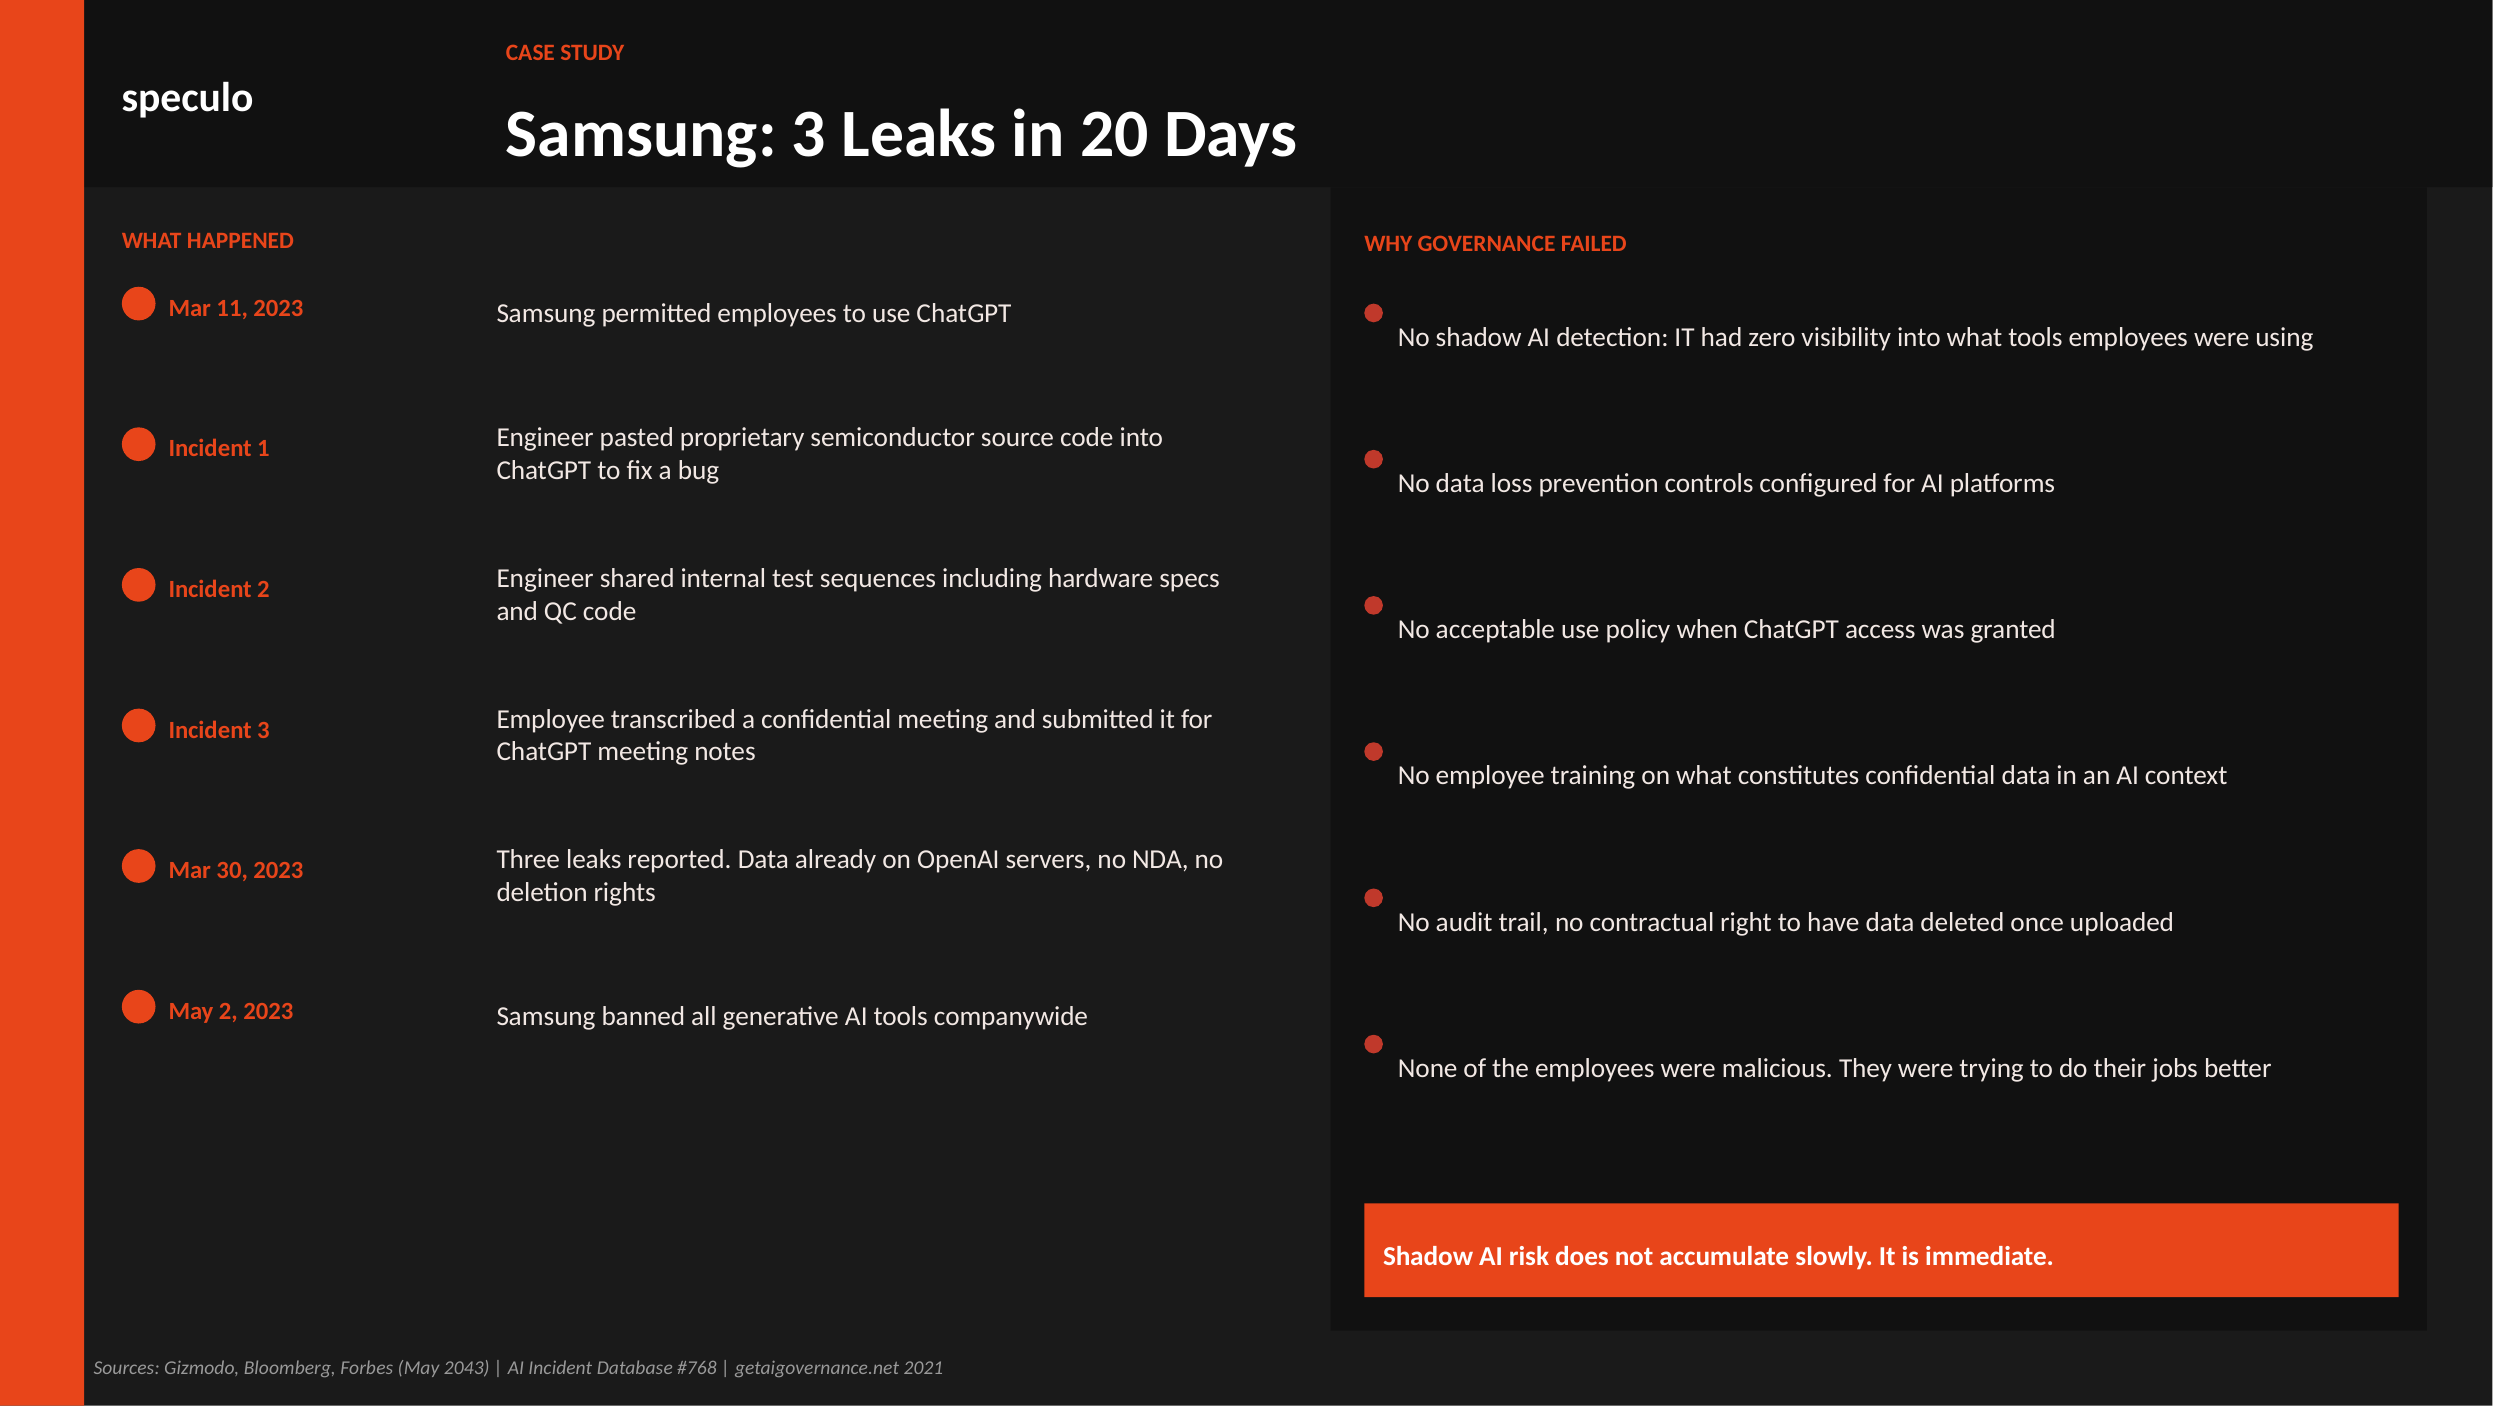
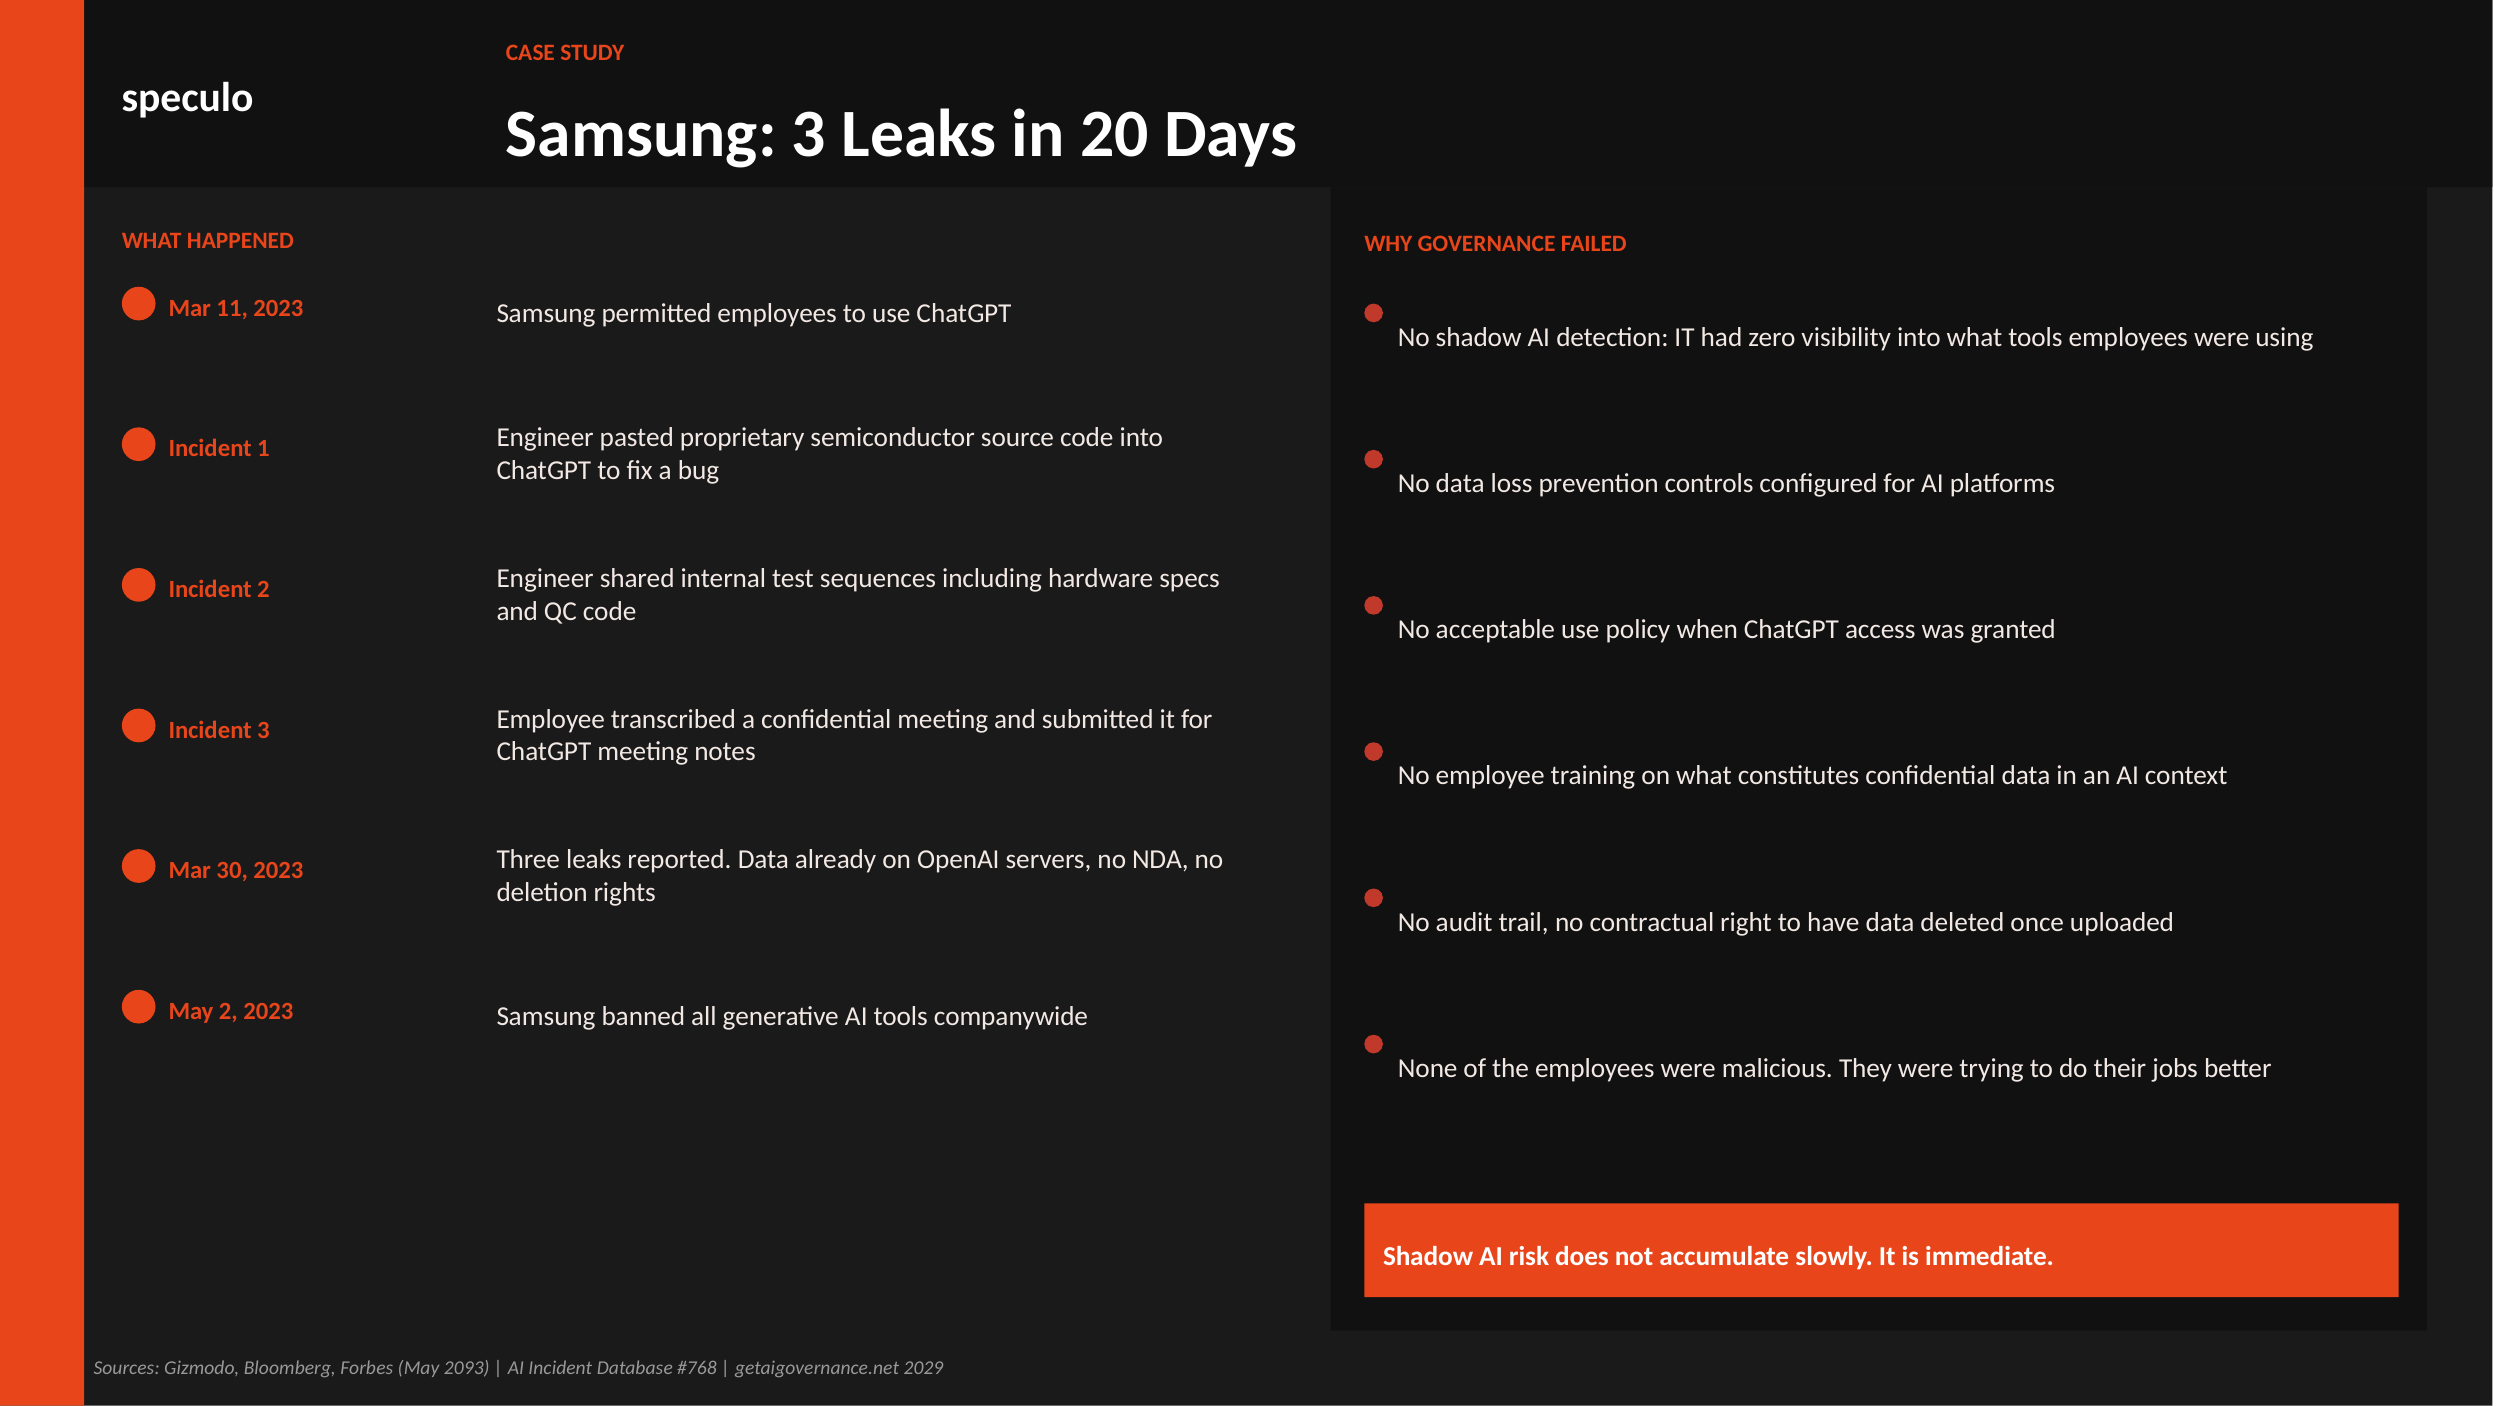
2043: 2043 -> 2093 (467, 1367)
2021: 2021 -> 2029 (924, 1367)
